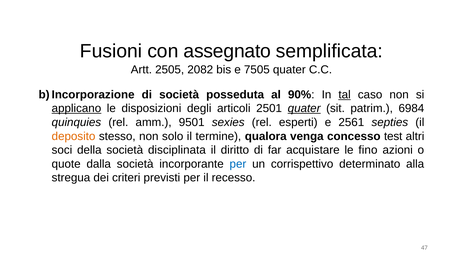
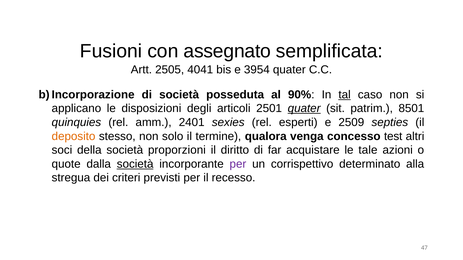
2082: 2082 -> 4041 (200, 70)
7505: 7505 -> 3954 (257, 70)
applicano underline: present -> none (76, 109)
6984: 6984 -> 8501 (411, 109)
9501: 9501 -> 2401 (192, 123)
2561: 2561 -> 2509 (351, 123)
disciplinata: disciplinata -> proporzioni (177, 150)
fino: fino -> tale (368, 150)
società underline: none -> present (135, 164)
per colour: blue -> purple (238, 164)
